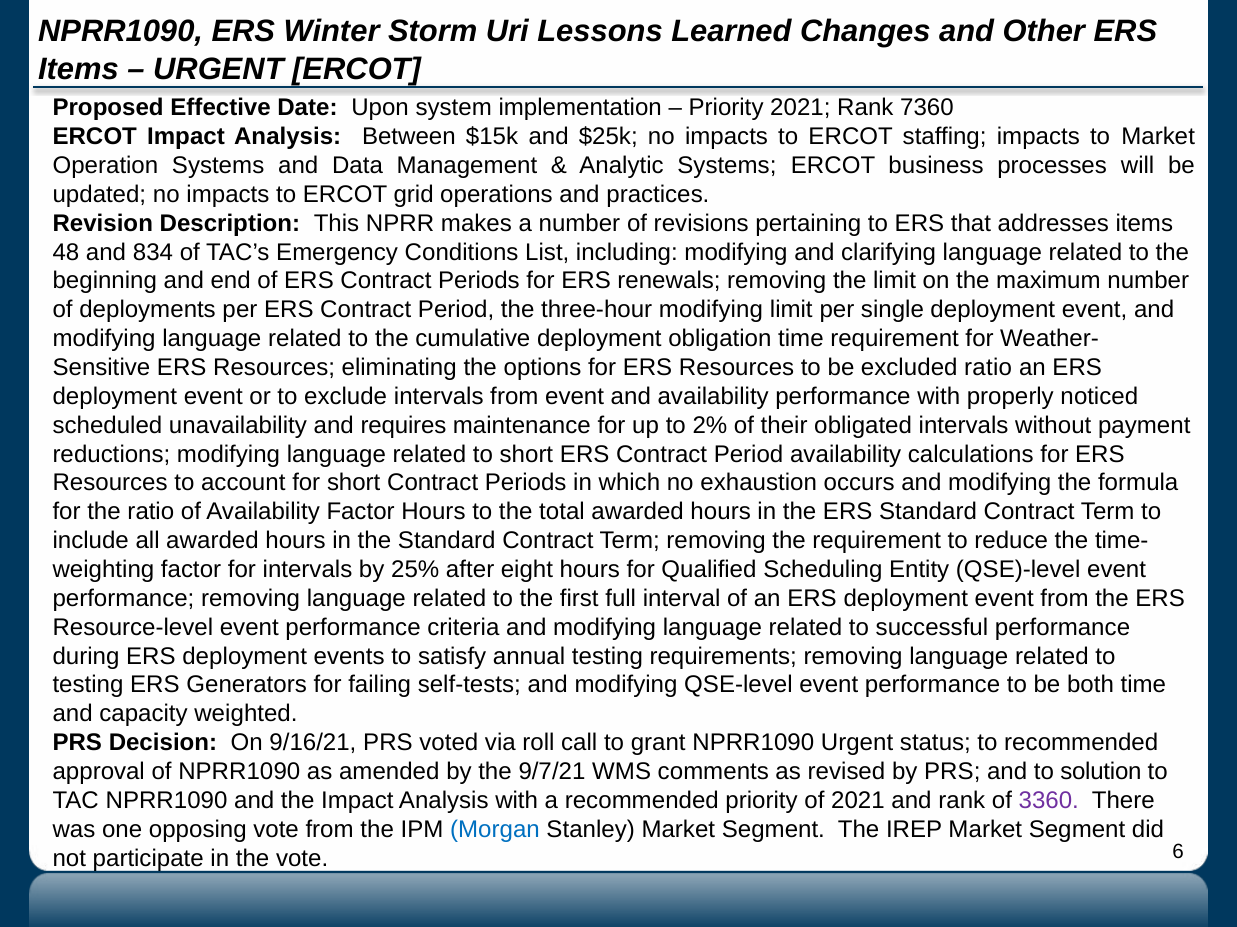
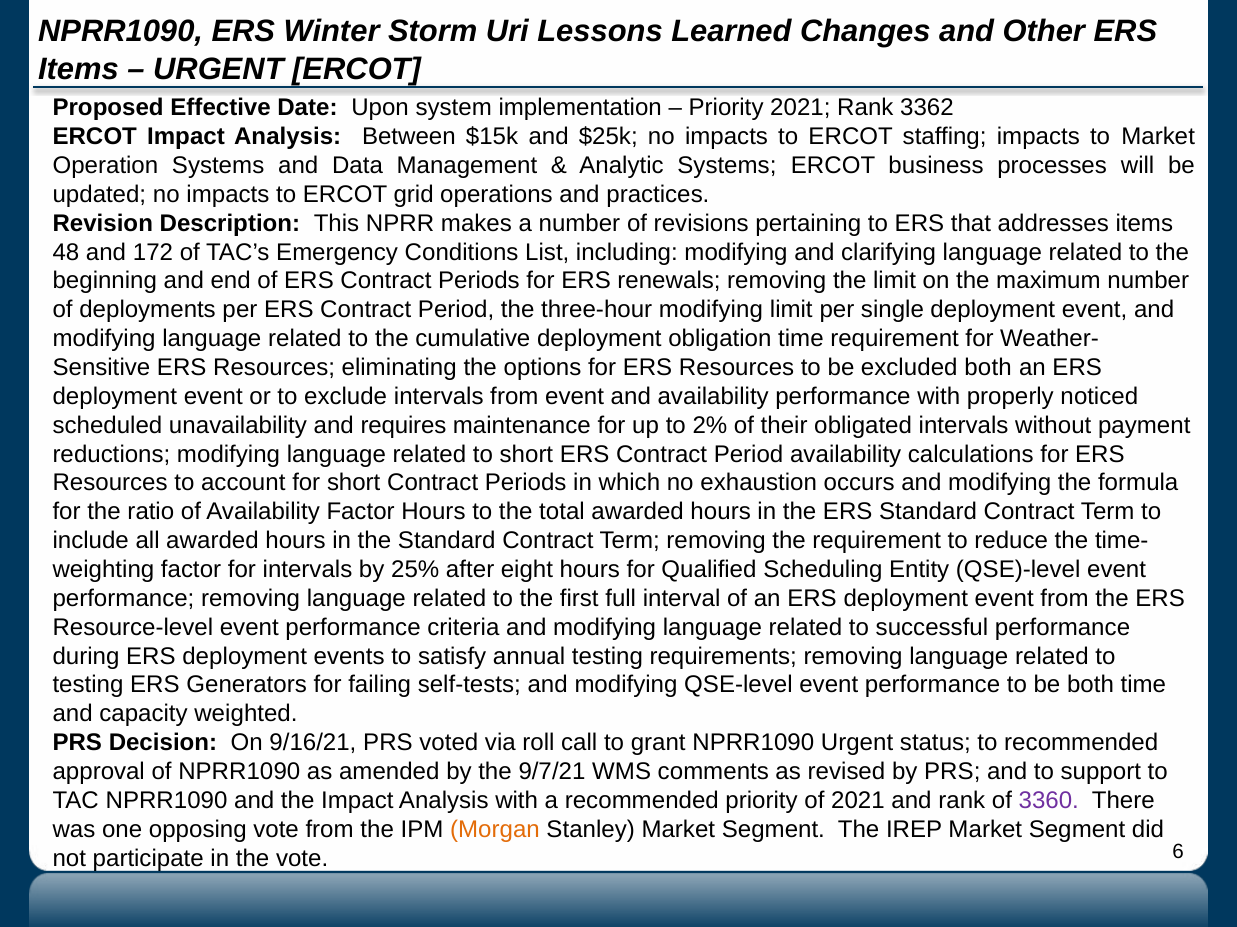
7360: 7360 -> 3362 (927, 108)
834: 834 -> 172 (153, 252)
excluded ratio: ratio -> both (988, 368)
solution: solution -> support (1101, 772)
Morgan colour: blue -> orange (495, 830)
